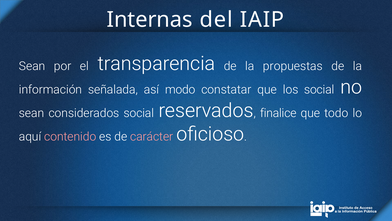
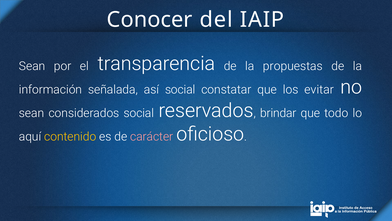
Internas: Internas -> Conocer (150, 20)
así modo: modo -> social (180, 89)
los social: social -> evitar (319, 89)
finalice: finalice -> brindar (278, 113)
contenido colour: pink -> yellow (70, 136)
